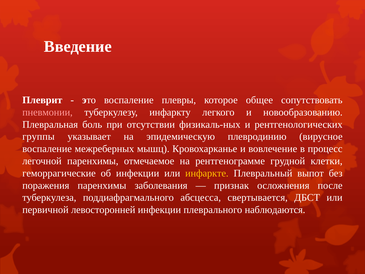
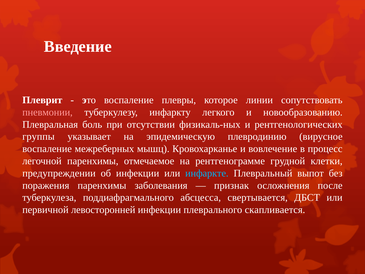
общее: общее -> линии (259, 100)
геморрагические: геморрагические -> предупреждении (59, 173)
инфаркте colour: yellow -> light blue (207, 173)
наблюдаются: наблюдаются -> скапливается (275, 210)
